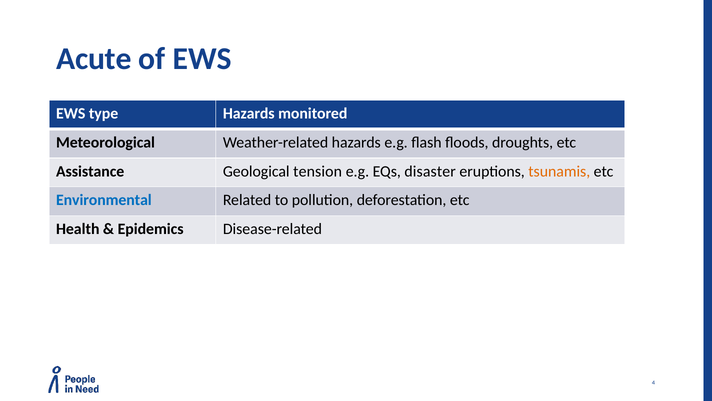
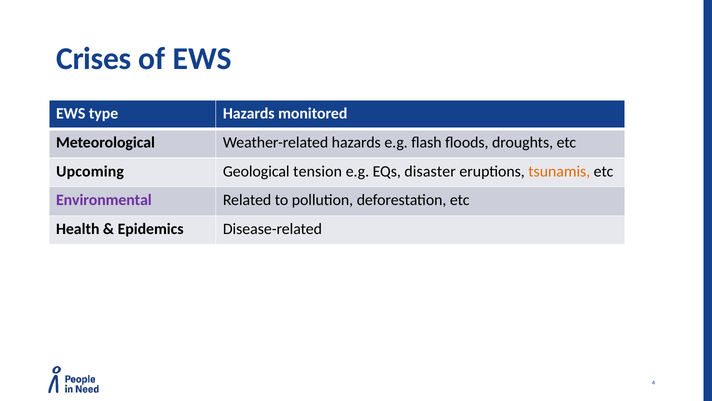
Acute: Acute -> Crises (94, 59)
Assistance: Assistance -> Upcoming (90, 171)
Environmental colour: blue -> purple (104, 200)
